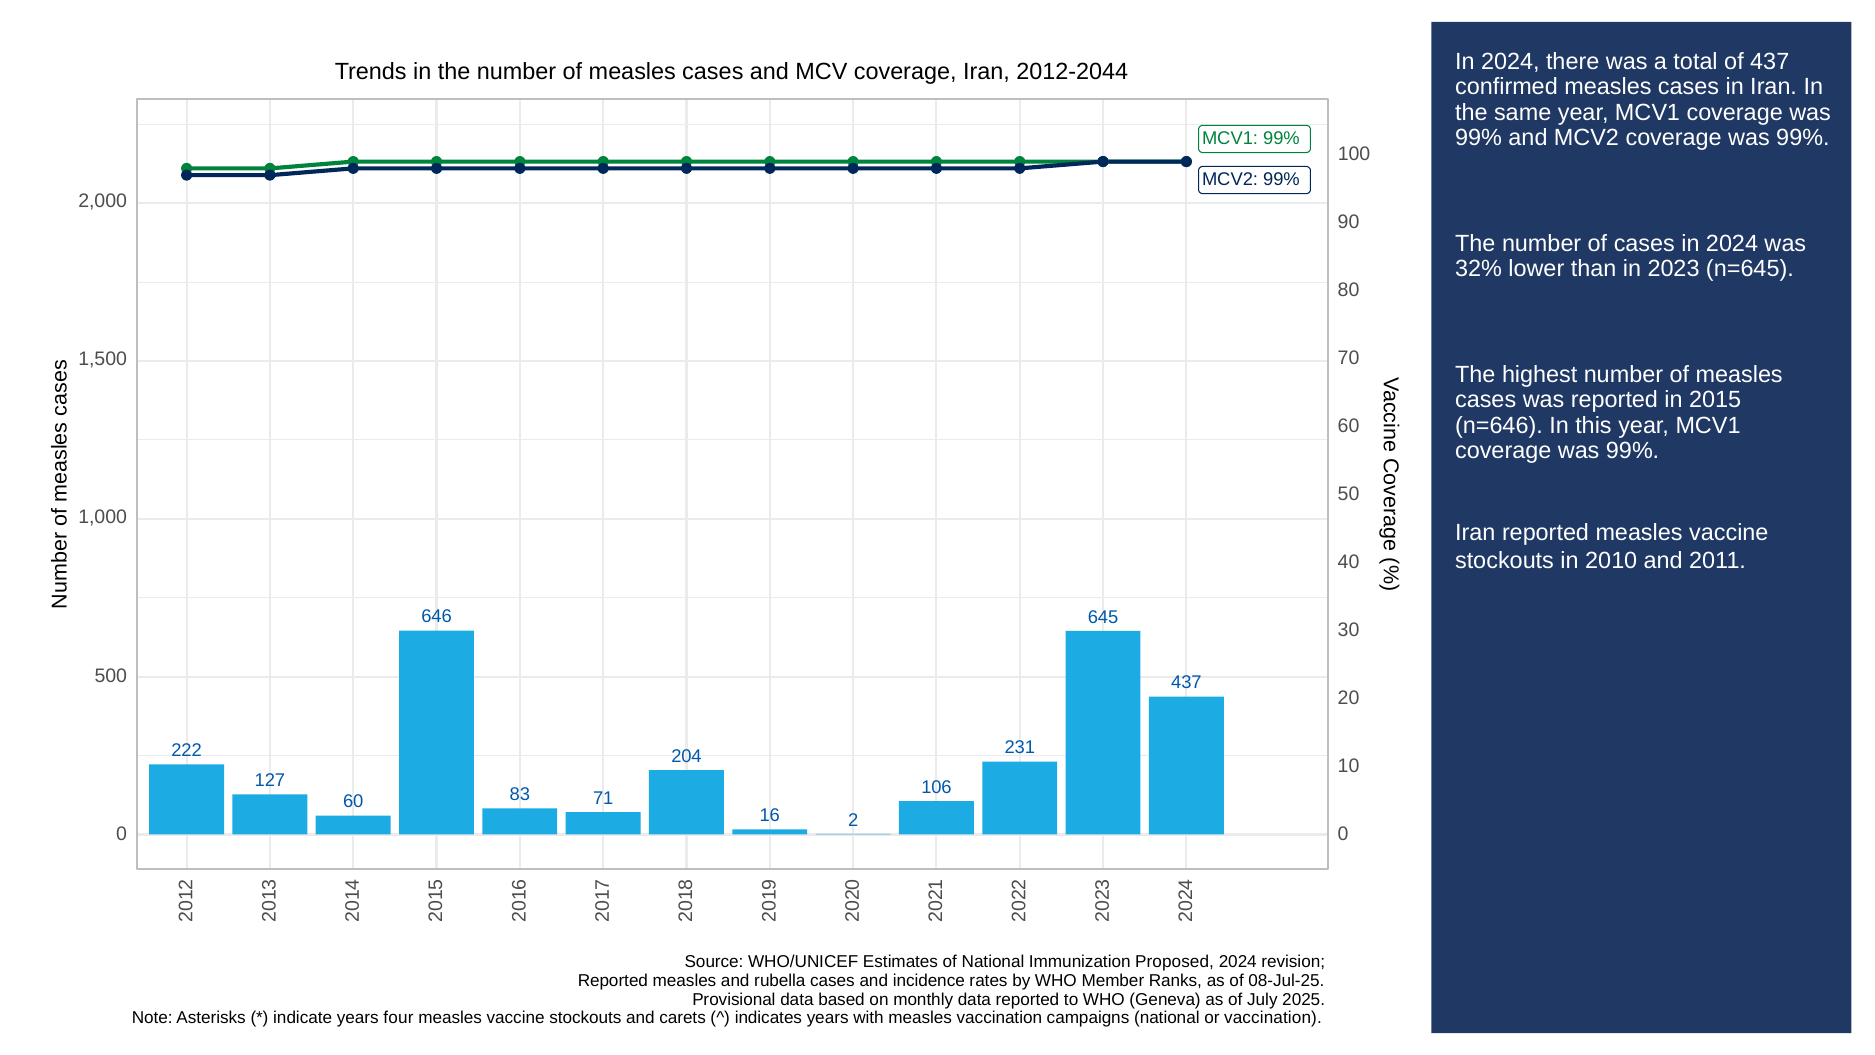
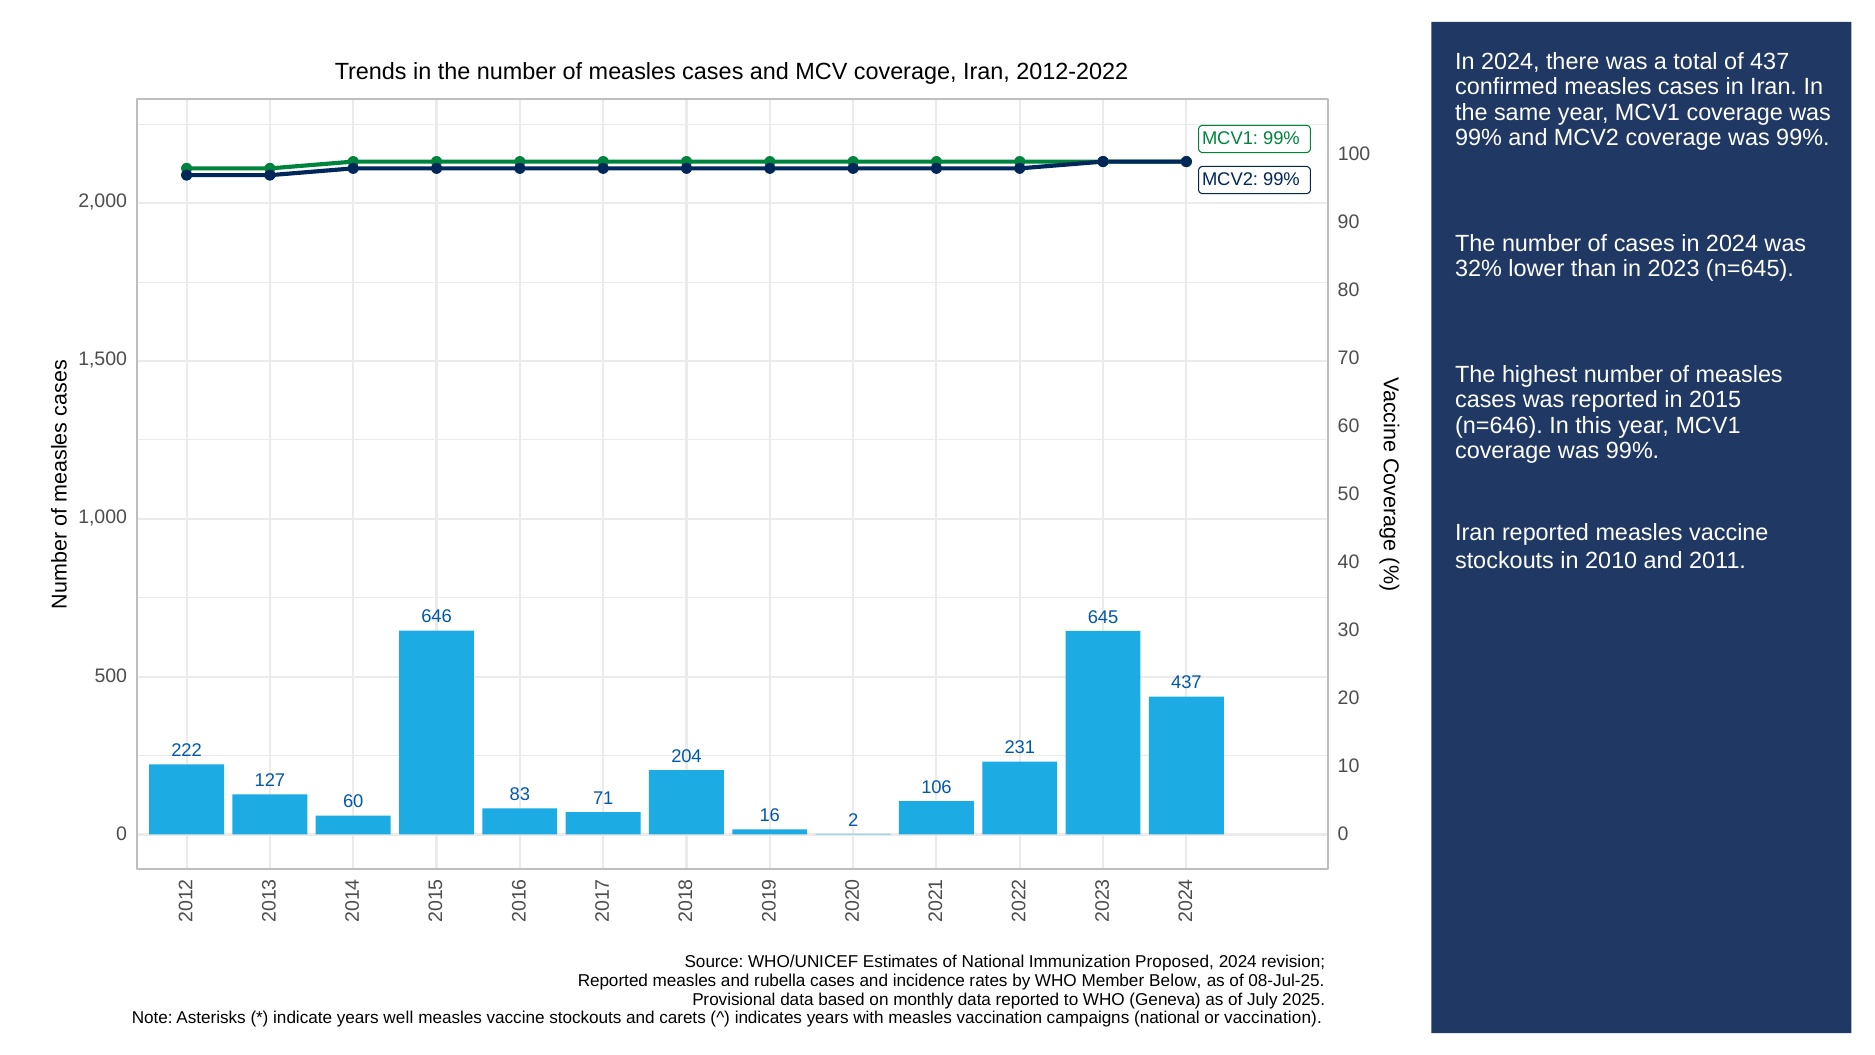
2012-2044: 2012-2044 -> 2012-2022 (1072, 72)
Ranks: Ranks -> Below (1175, 981)
four: four -> well (398, 1018)
